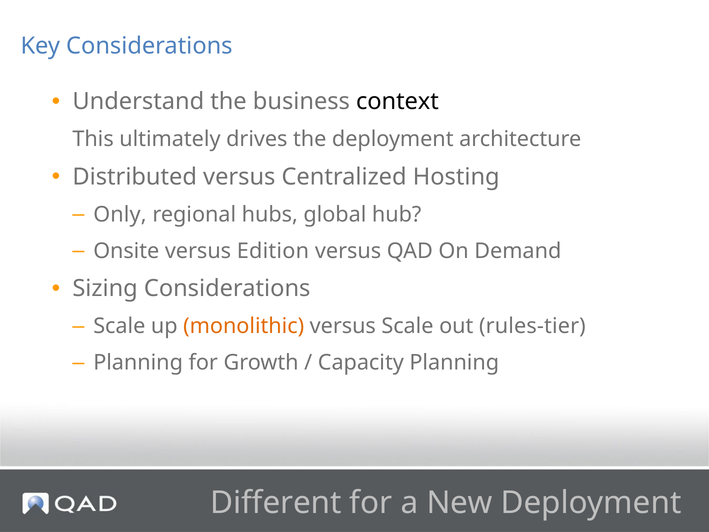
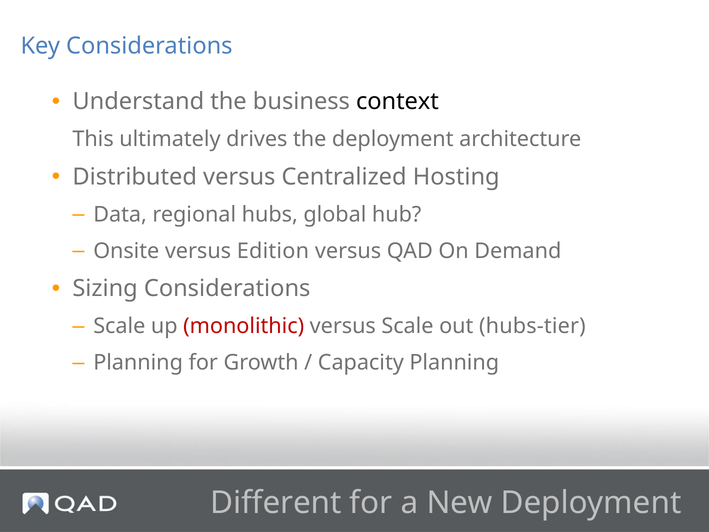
Only: Only -> Data (120, 214)
monolithic colour: orange -> red (244, 326)
rules-tier: rules-tier -> hubs-tier (532, 326)
